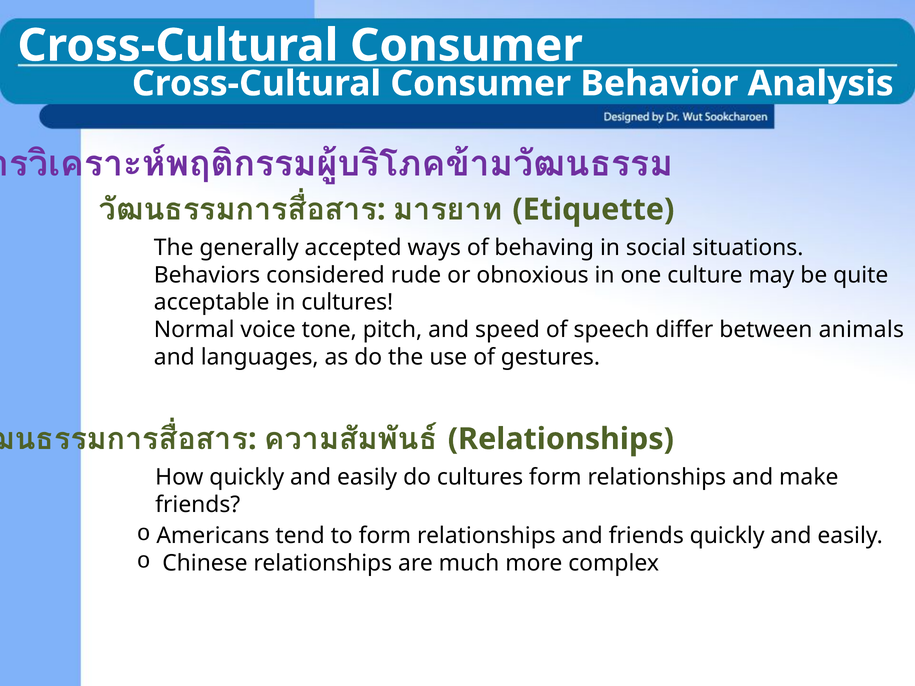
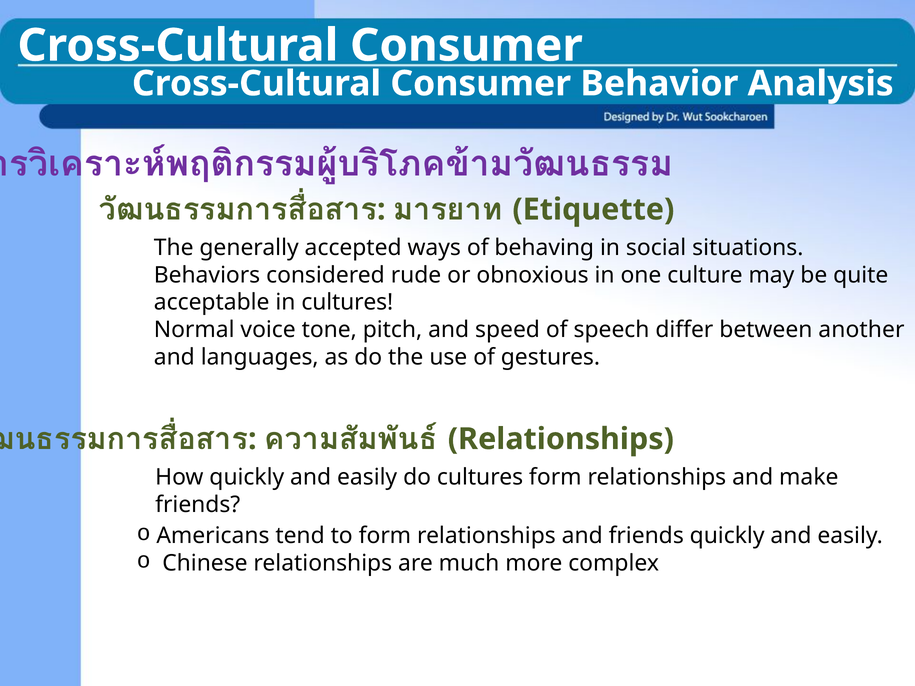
animals: animals -> another (861, 330)
